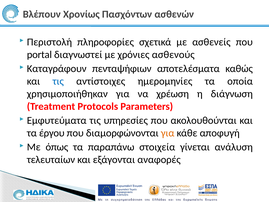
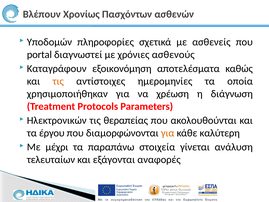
Περιστολή: Περιστολή -> Υποδομών (49, 42)
πενταψήφιων: πενταψήφιων -> εξοικονόμηση (122, 69)
τις colour: blue -> orange (58, 81)
Εμφυτεύματα: Εμφυτεύματα -> Ηλεκτρονικών (57, 120)
υπηρεσίες: υπηρεσίες -> θεραπείας (126, 120)
αποφυγή: αποφυγή -> καλύτερη (220, 133)
όπως: όπως -> μέχρι (57, 147)
